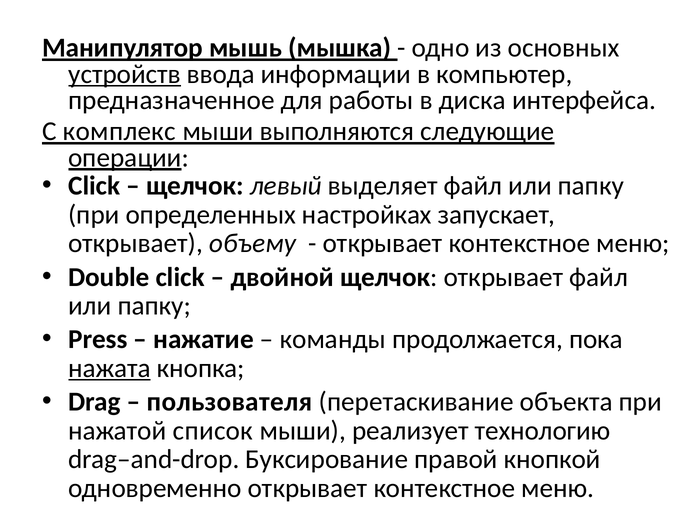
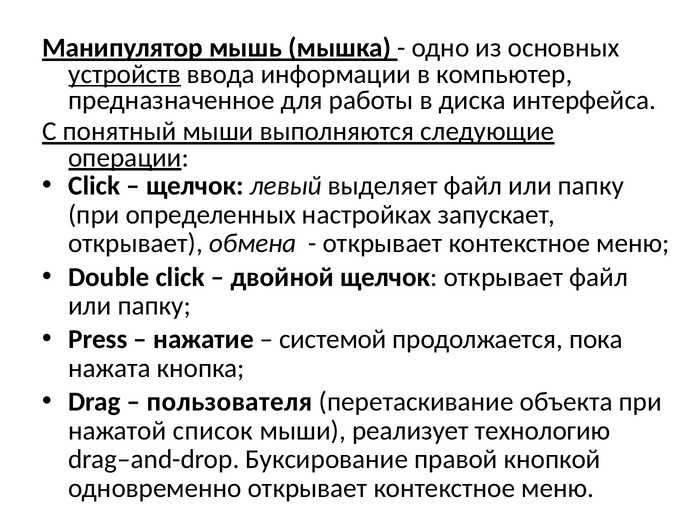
комплекс: комплекс -> понятный (120, 131)
объему: объему -> обмена (253, 243)
команды: команды -> системой (333, 339)
нажата underline: present -> none (109, 368)
